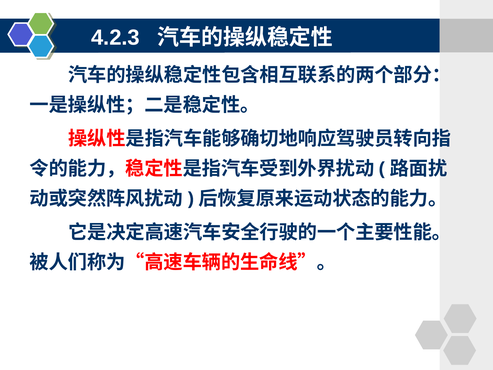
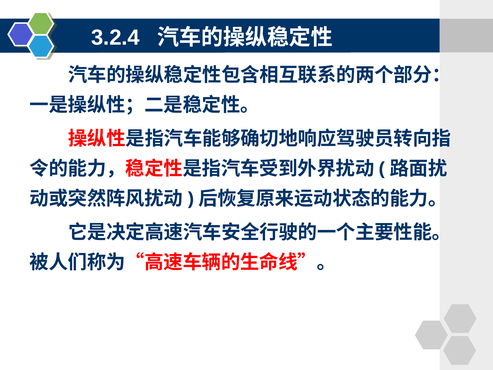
4.2.3: 4.2.3 -> 3.2.4 (115, 38)
